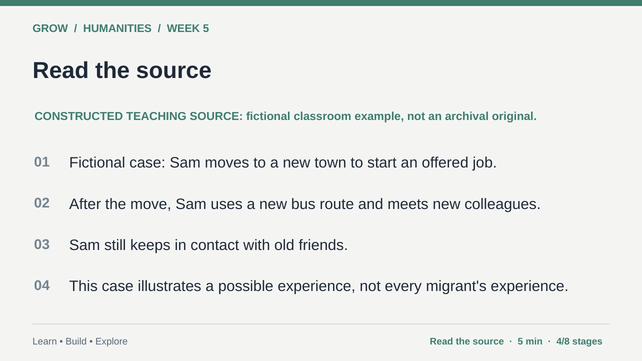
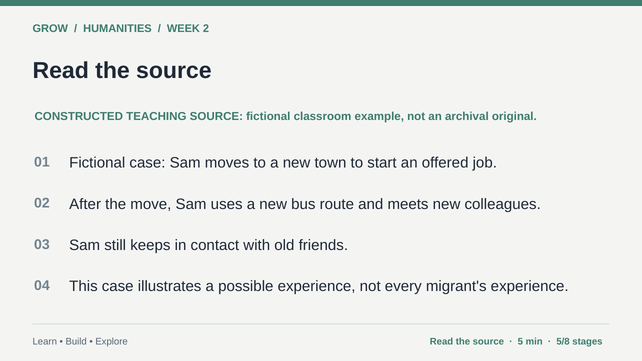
WEEK 5: 5 -> 2 (206, 28)
4/8: 4/8 -> 5/8 (563, 342)
